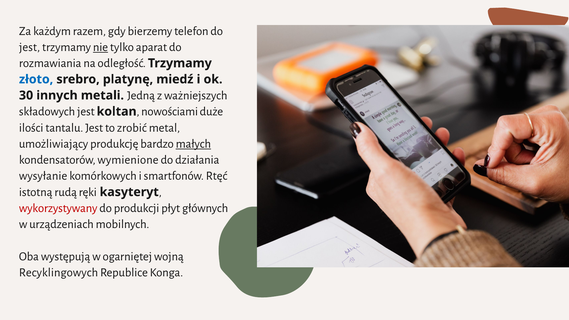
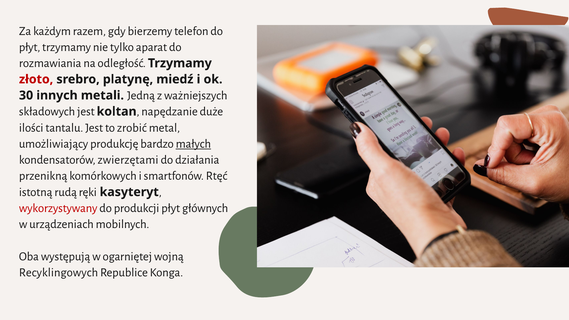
jest: jest -> płyt (30, 47)
nie underline: present -> none (101, 47)
złoto colour: blue -> red (36, 79)
nowościami: nowościami -> napędzanie (170, 112)
wymienione: wymienione -> zwierzętami (128, 160)
wysyłanie: wysyłanie -> przenikną (43, 176)
